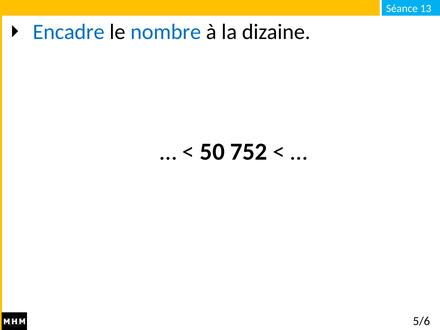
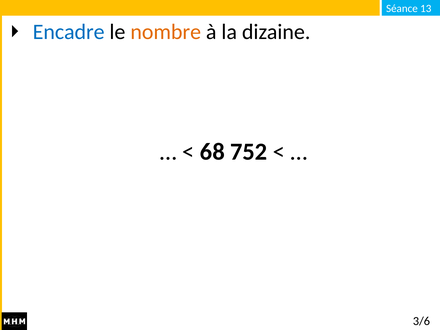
nombre colour: blue -> orange (166, 32)
50: 50 -> 68 (212, 152)
5/6: 5/6 -> 3/6 (421, 321)
